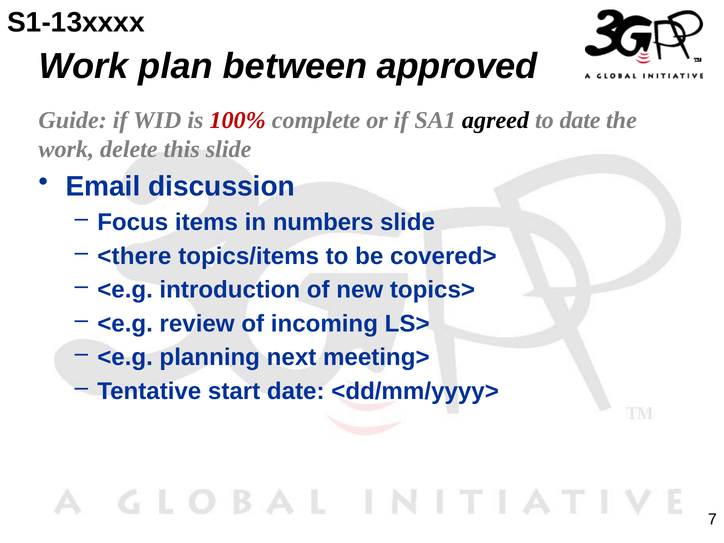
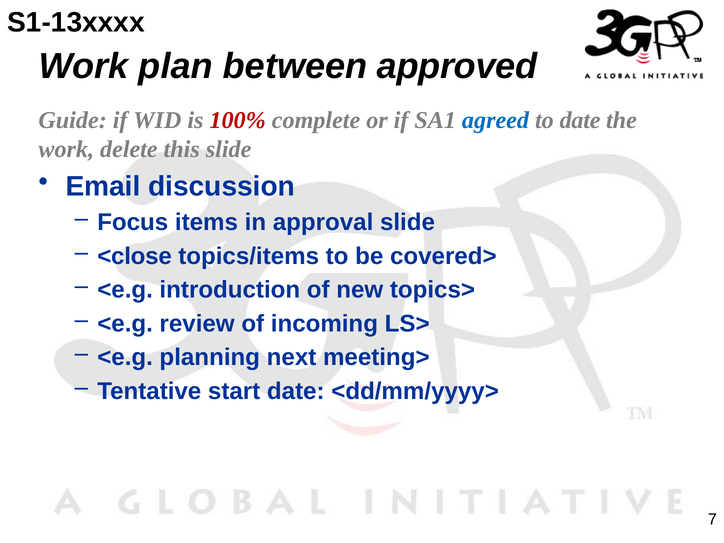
agreed colour: black -> blue (495, 120)
numbers: numbers -> approval (323, 222)
<there: <there -> <close (135, 256)
